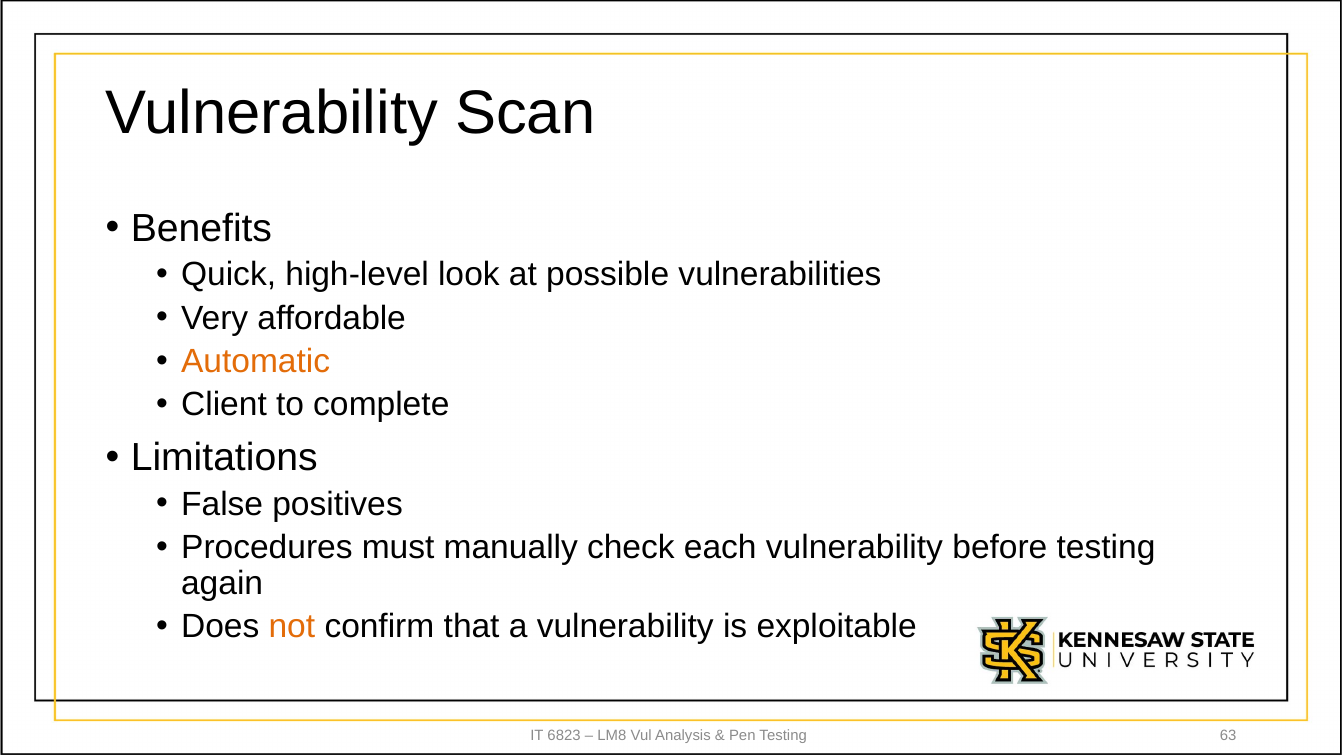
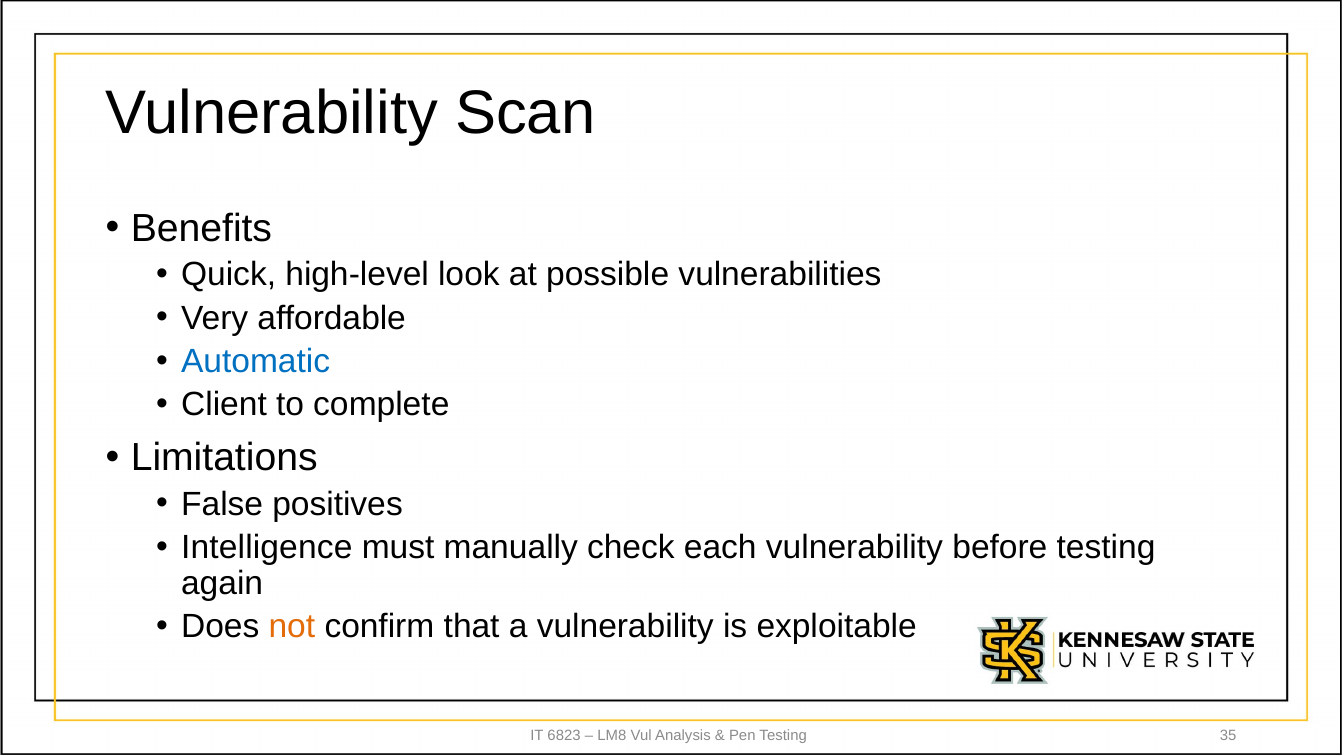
Automatic colour: orange -> blue (256, 361)
Procedures: Procedures -> Intelligence (267, 547)
63: 63 -> 35 (1228, 736)
